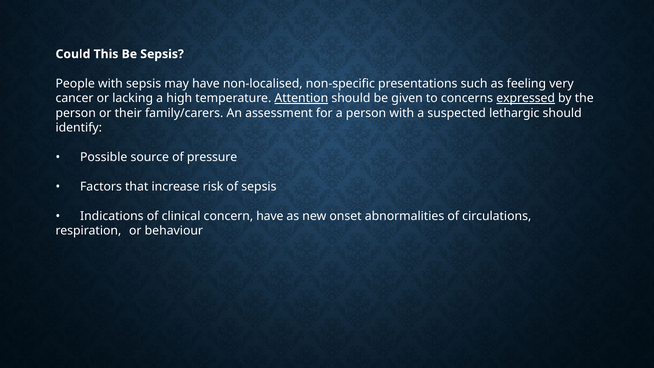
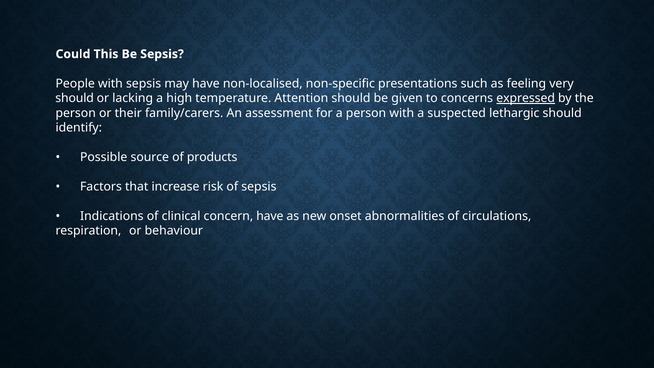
cancer: cancer -> should (75, 98)
Attention underline: present -> none (301, 98)
pressure: pressure -> products (212, 157)
